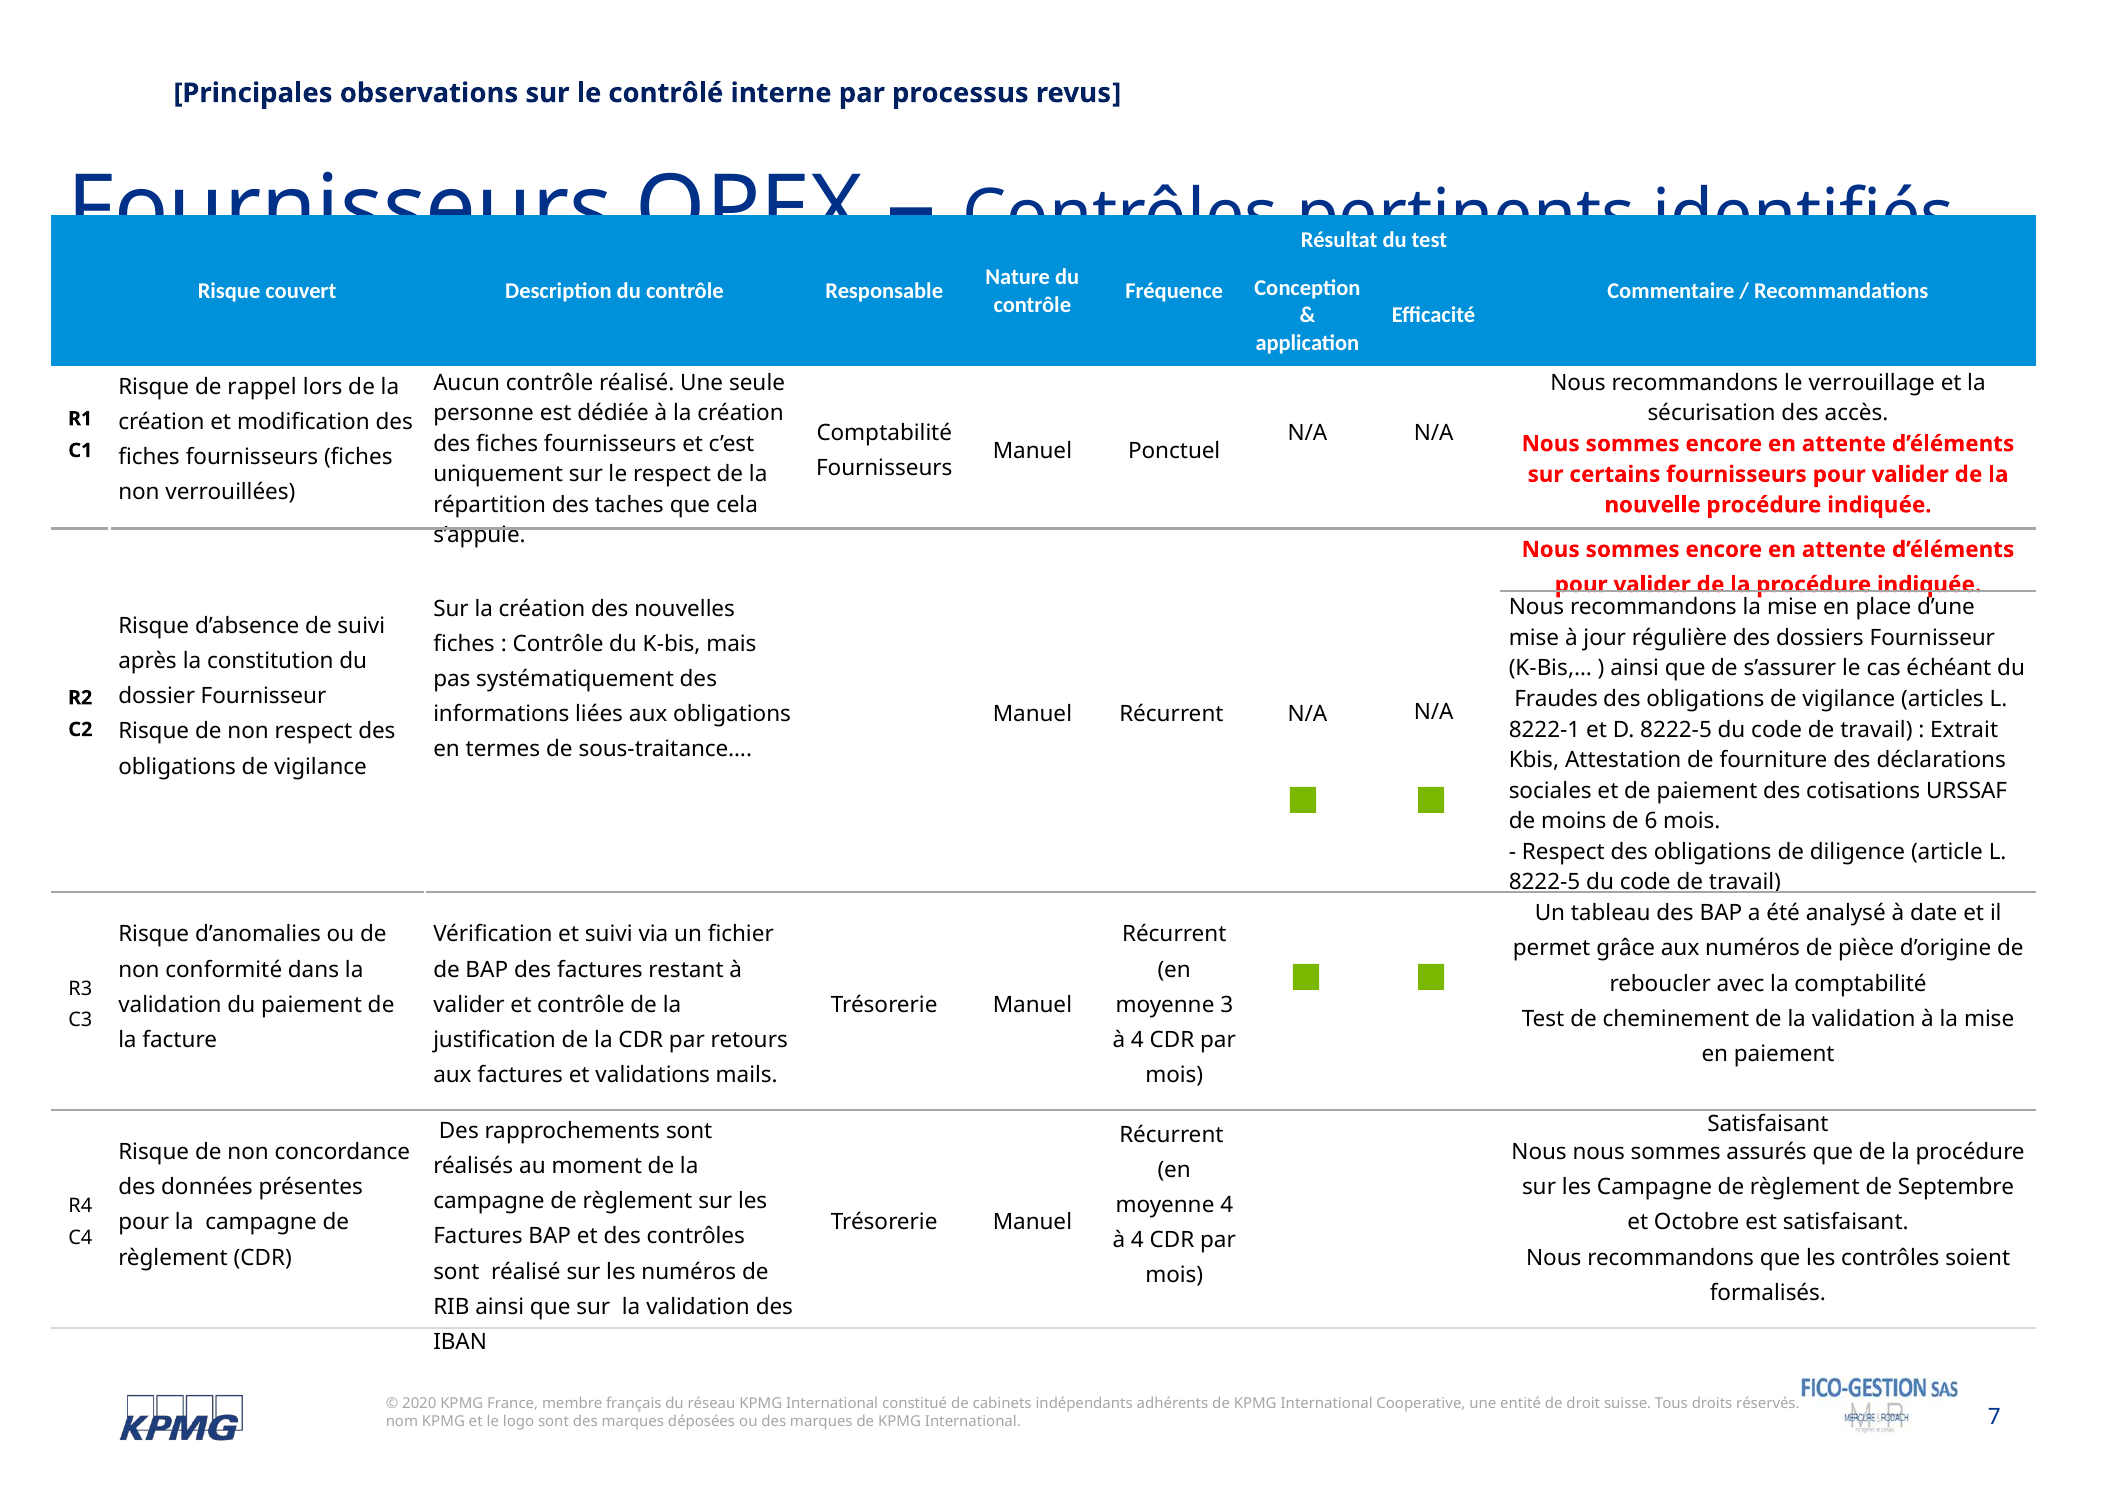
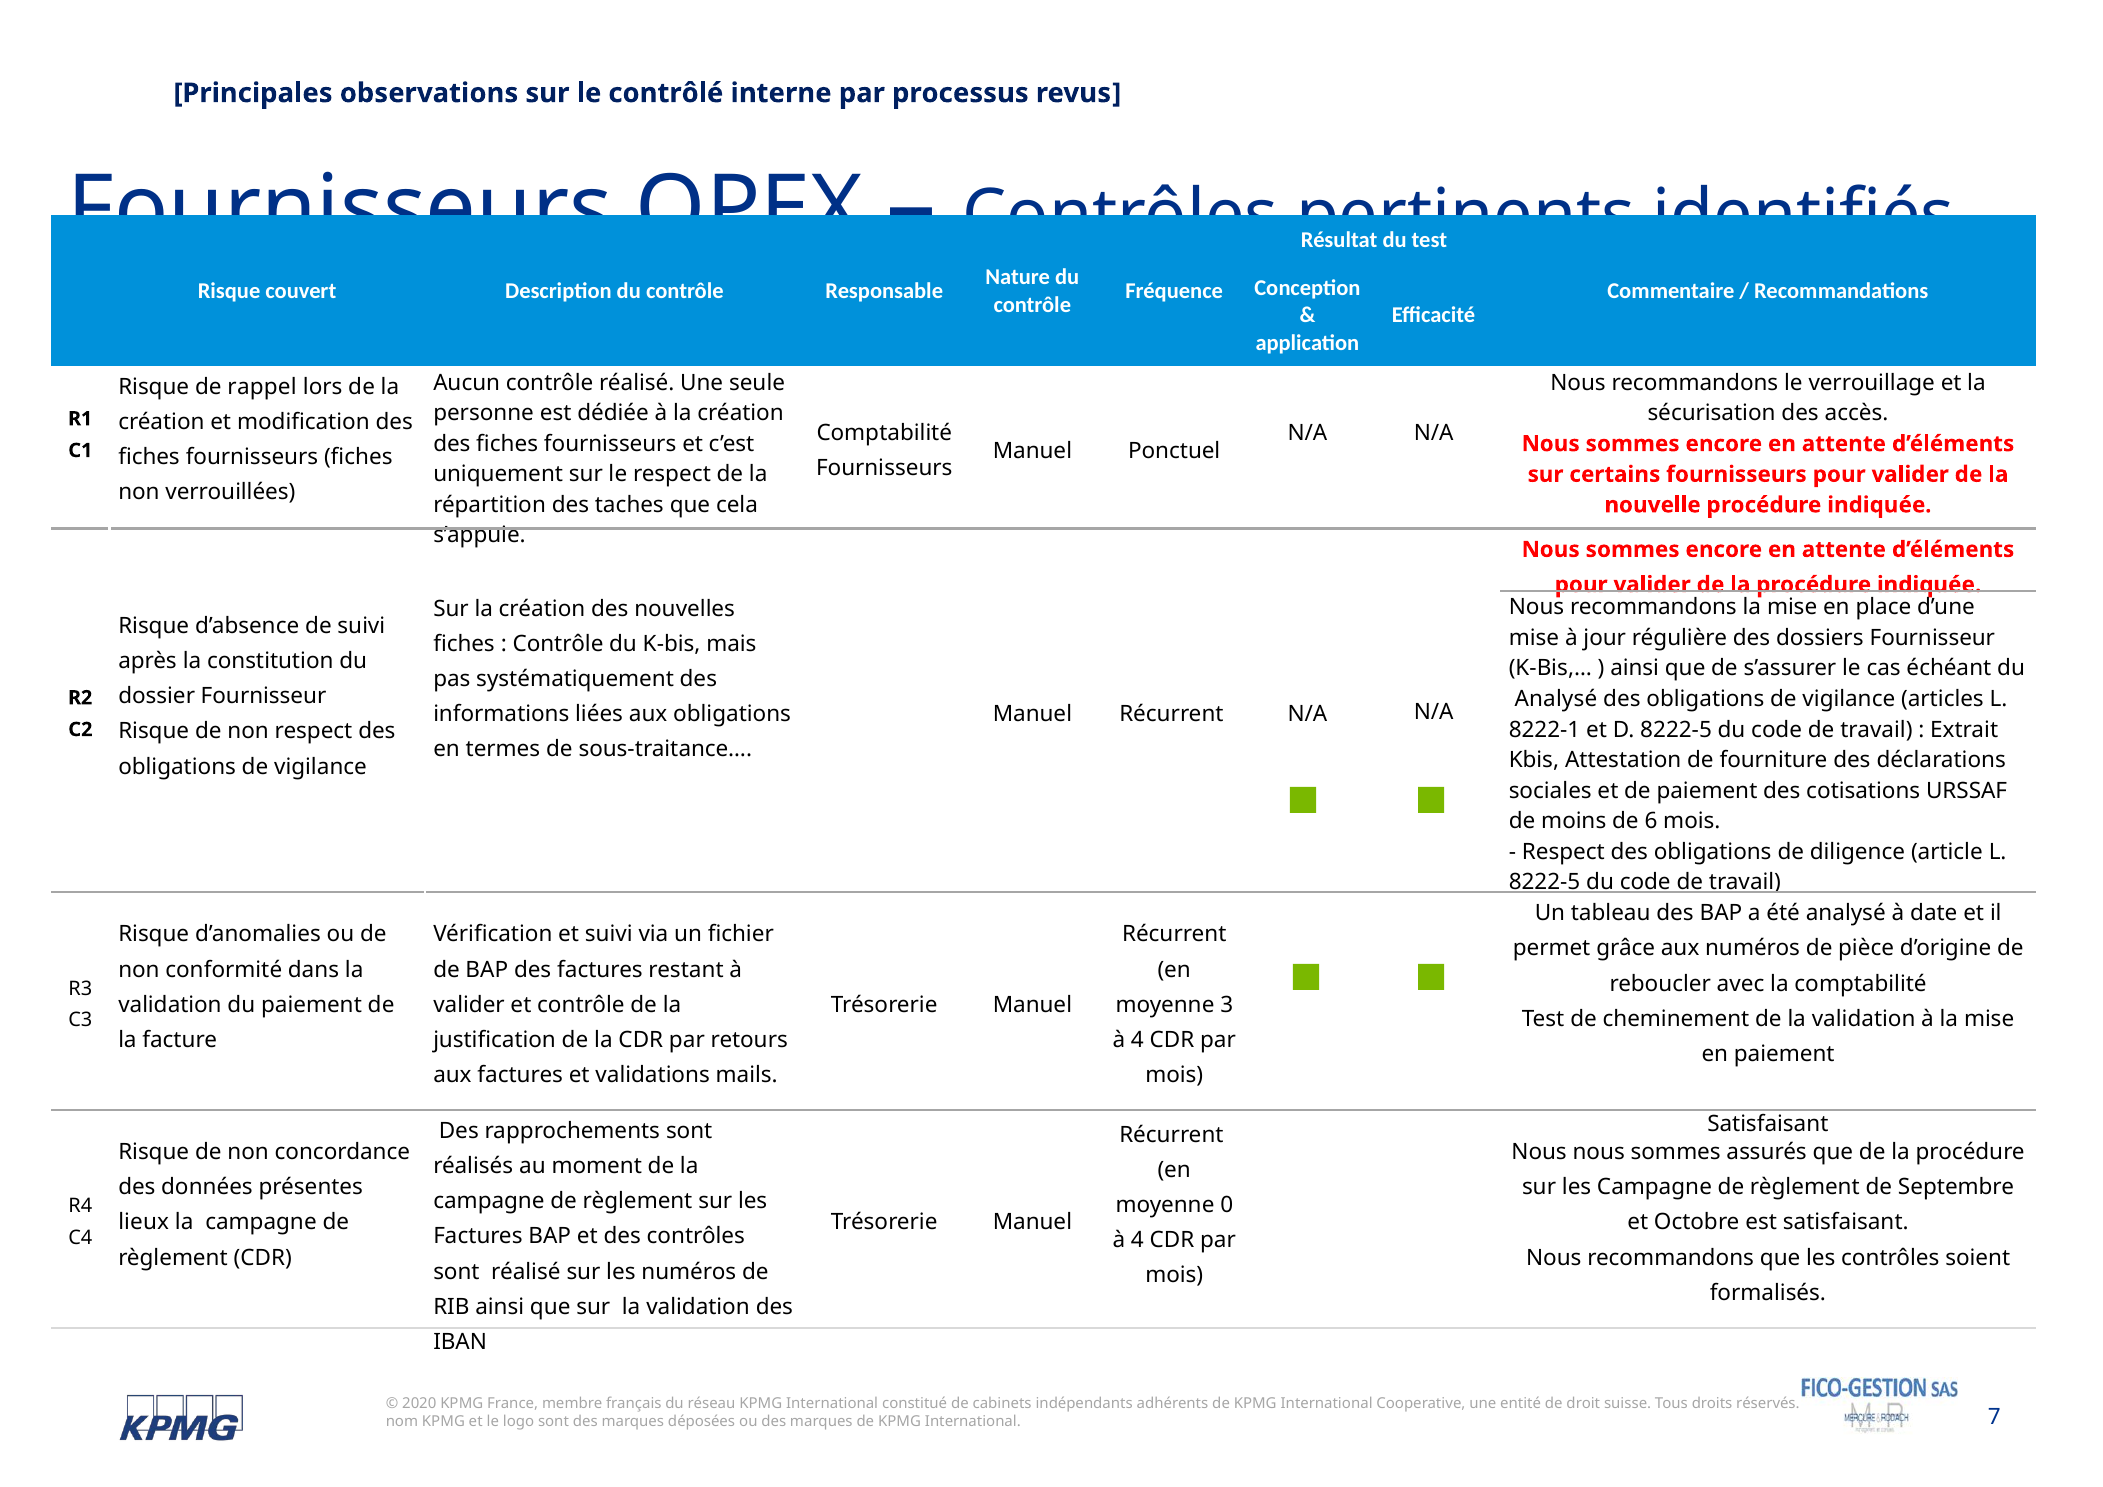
Fraudes: Fraudes -> Analysé (1556, 699)
moyenne 4: 4 -> 0 (1227, 1205)
pour: pour -> lieux (144, 1222)
